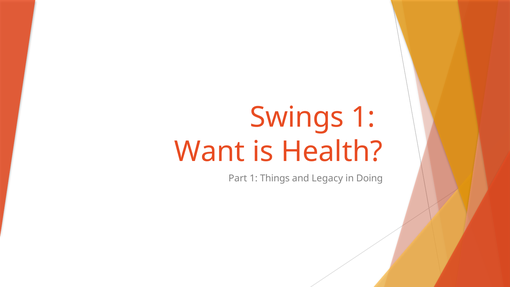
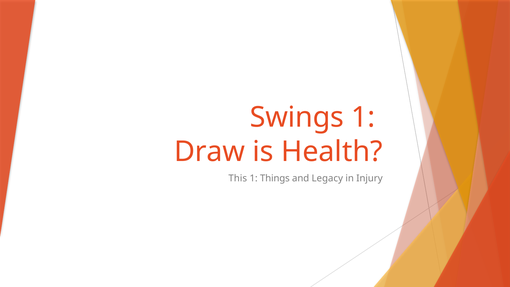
Want: Want -> Draw (210, 152)
Part: Part -> This (238, 178)
Doing: Doing -> Injury (369, 178)
